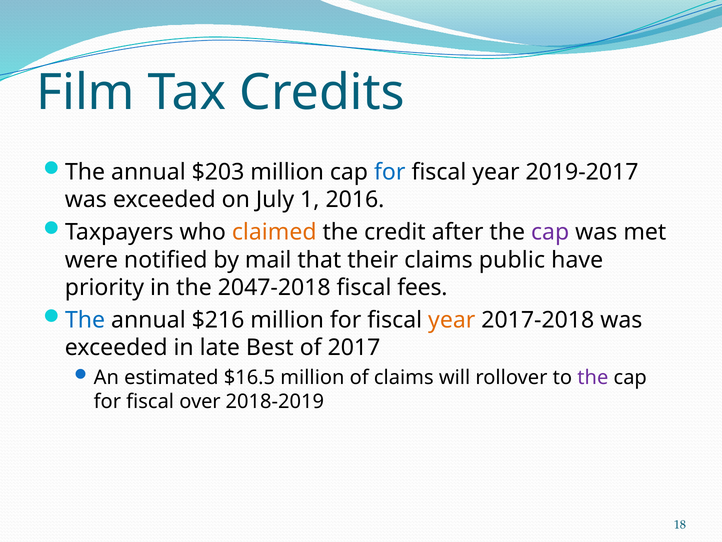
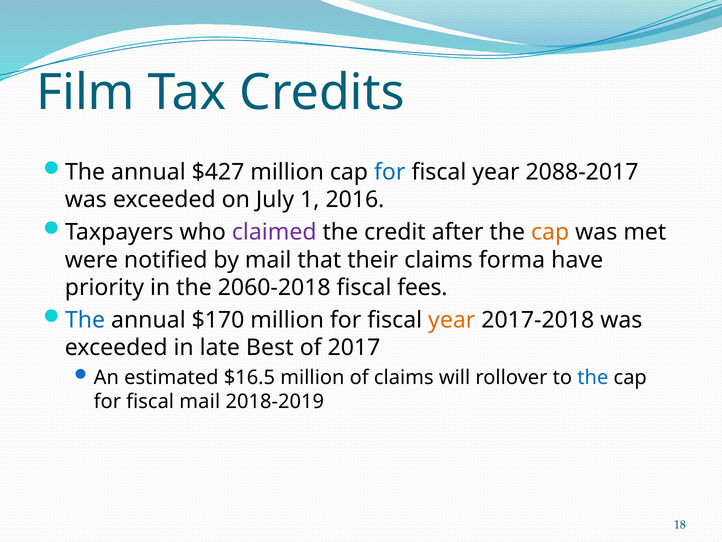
$203: $203 -> $427 (218, 172)
2019-2017: 2019-2017 -> 2088-2017 (582, 172)
claimed colour: orange -> purple (274, 232)
cap colour: purple -> orange (550, 232)
public: public -> forma (512, 260)
2047-2018: 2047-2018 -> 2060-2018 (274, 287)
$216: $216 -> $170 (218, 320)
the colour: purple -> blue (593, 377)
fiscal over: over -> mail (200, 401)
